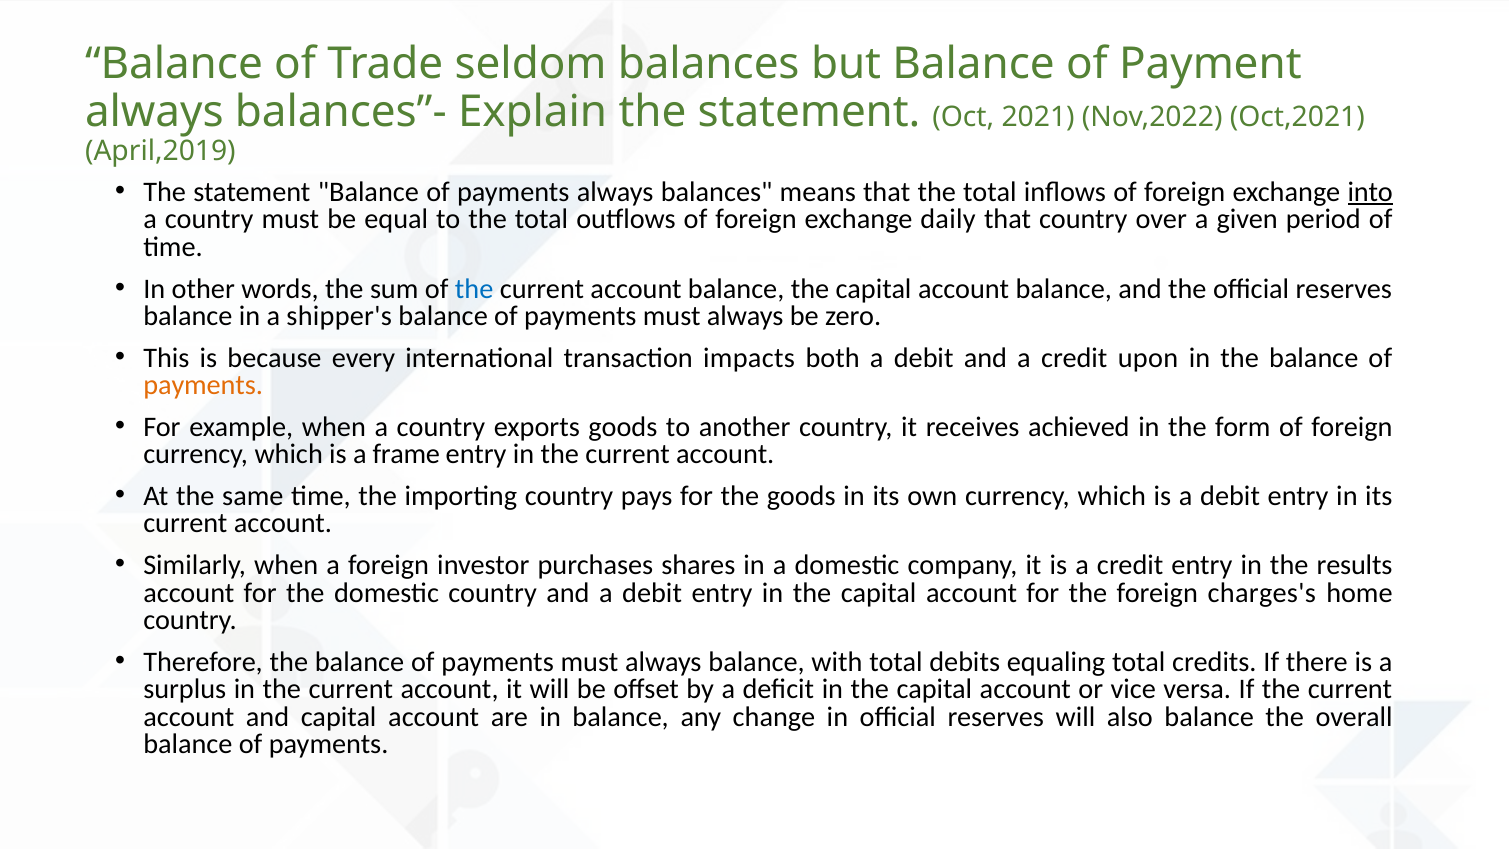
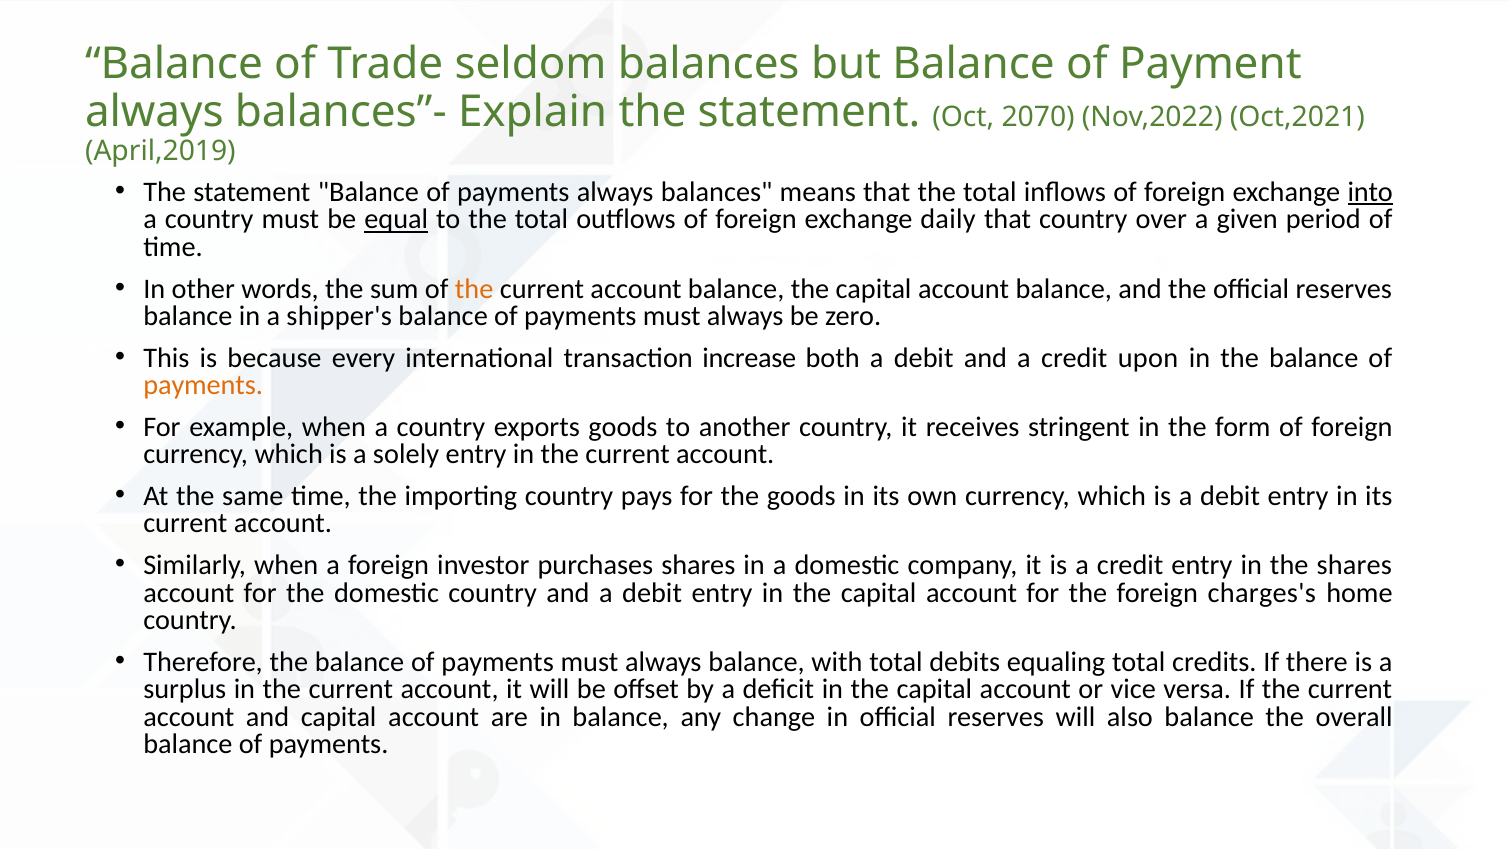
2021: 2021 -> 2070 (1038, 117)
equal underline: none -> present (396, 220)
the colour: blue -> orange (474, 289)
impacts: impacts -> increase (749, 358)
achieved: achieved -> stringent (1079, 427)
frame: frame -> solely (406, 454)
the results: results -> shares (1354, 565)
